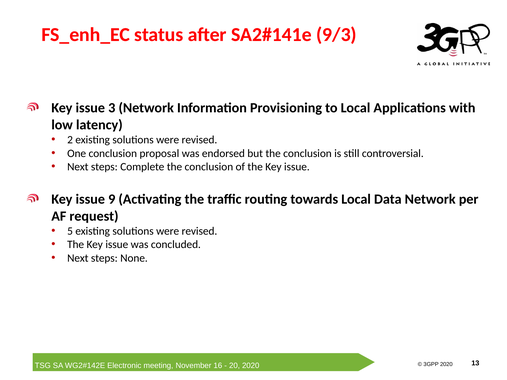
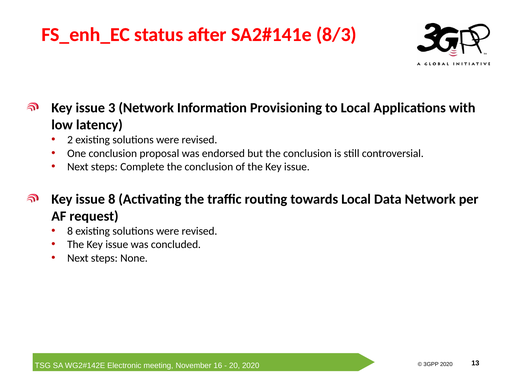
9/3: 9/3 -> 8/3 (336, 35)
issue 9: 9 -> 8 (112, 199)
5: 5 -> 8 (70, 231)
